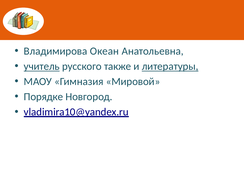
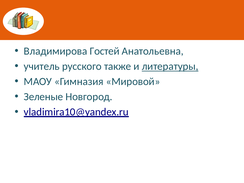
Океан: Океан -> Гостей (105, 51)
учитель underline: present -> none (42, 66)
Порядке: Порядке -> Зеленые (43, 97)
